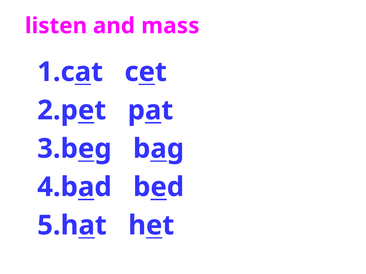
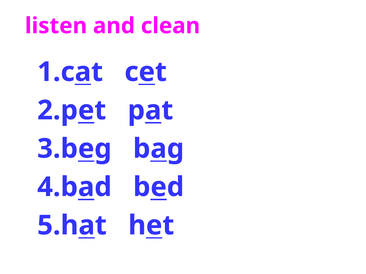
mass: mass -> clean (170, 26)
